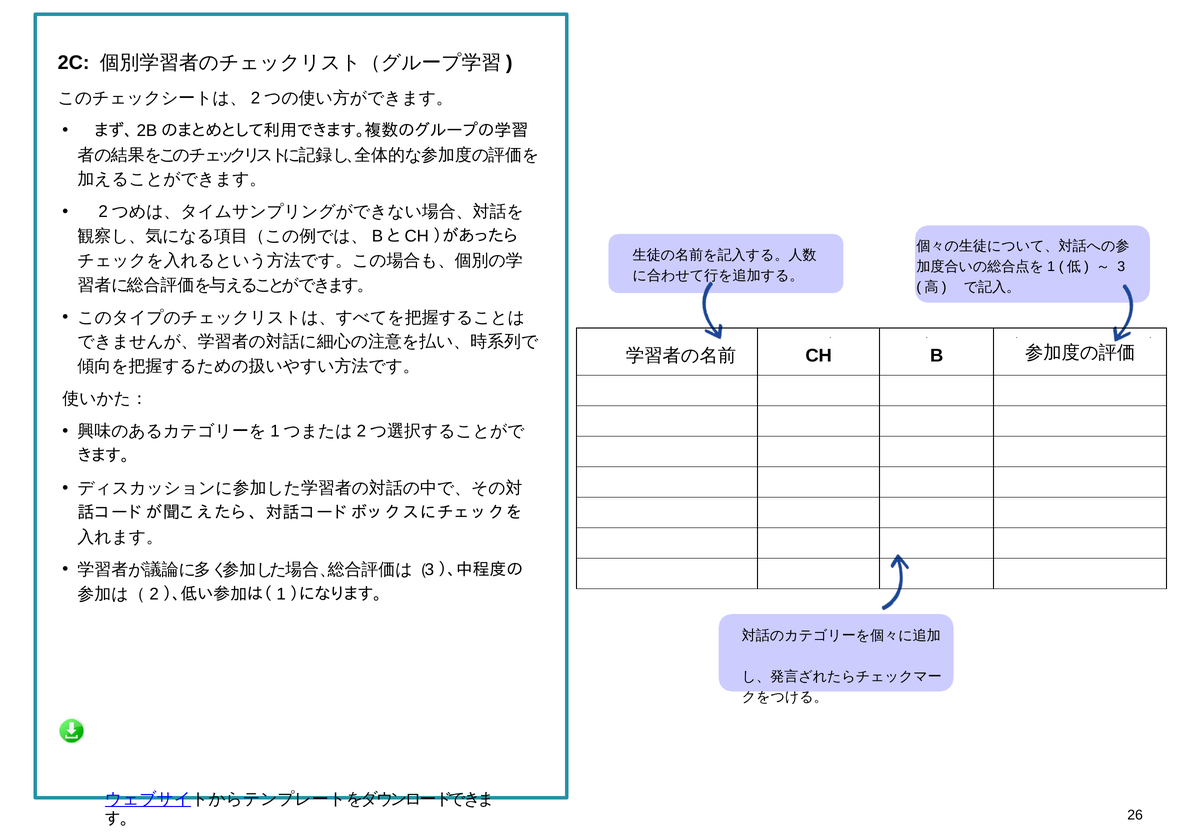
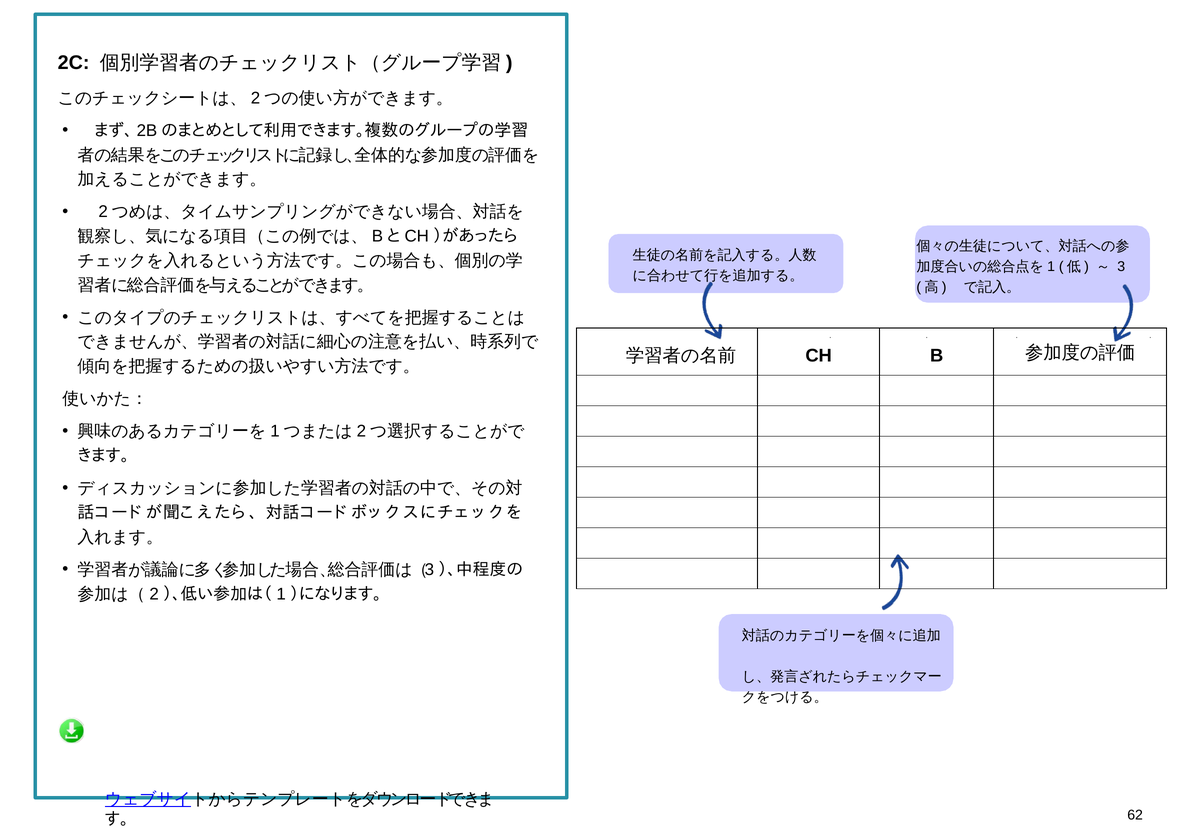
26: 26 -> 62 (1135, 815)
